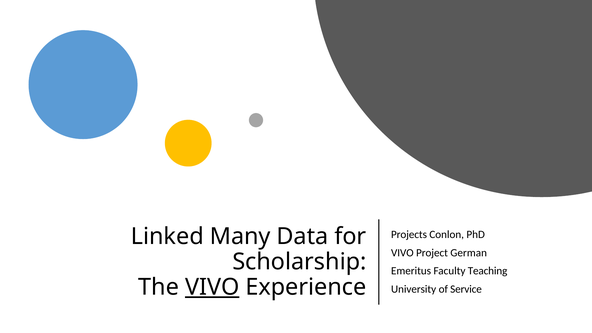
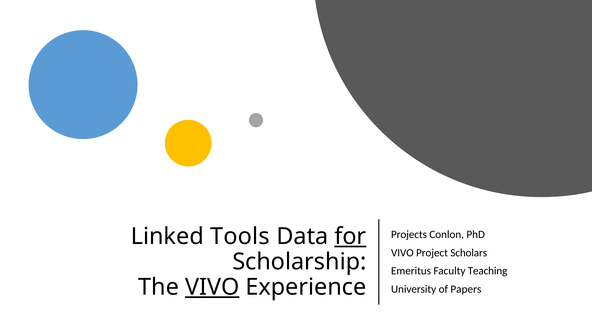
Many: Many -> Tools (240, 236)
for underline: none -> present (350, 236)
German: German -> Scholars (469, 253)
Service: Service -> Papers (466, 289)
